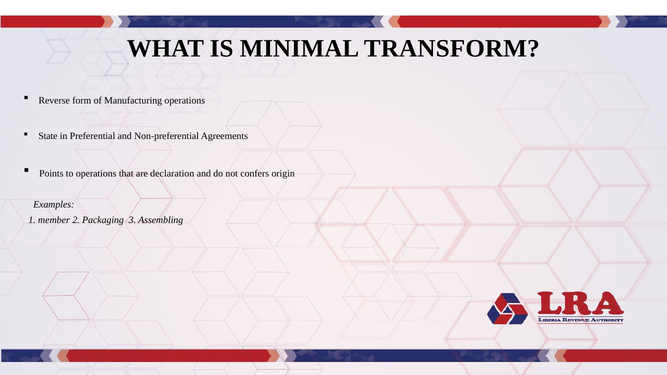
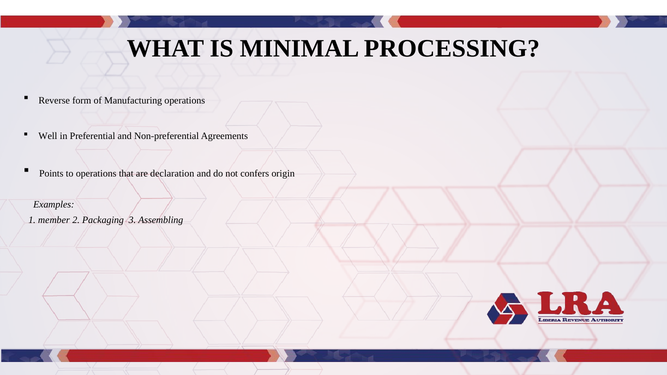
TRANSFORM: TRANSFORM -> PROCESSING (452, 48)
State: State -> Well (48, 136)
